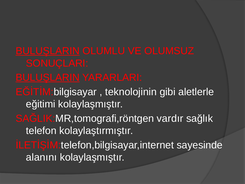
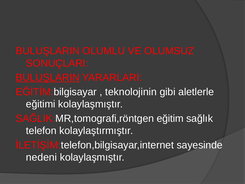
BULUŞLARIN underline: present -> none (48, 51)
vardır: vardır -> eğitim (170, 118)
alanını: alanını -> nedeni (41, 157)
